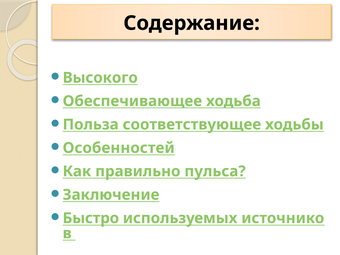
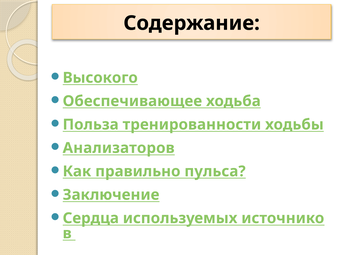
соответствующее: соответствующее -> тренированности (192, 125)
Особенностей: Особенностей -> Анализаторов (119, 148)
Быстро: Быстро -> Сердца (91, 218)
